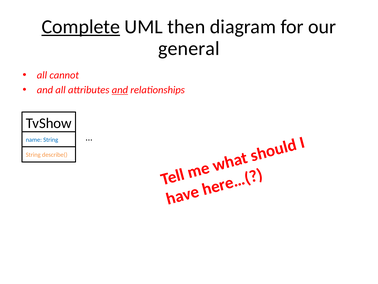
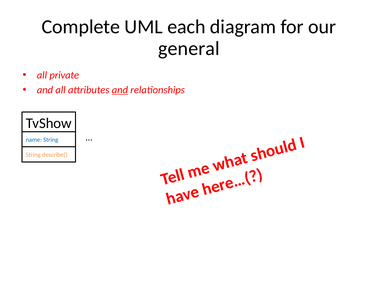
Complete underline: present -> none (81, 27)
then: then -> each (186, 27)
cannot: cannot -> private (64, 75)
